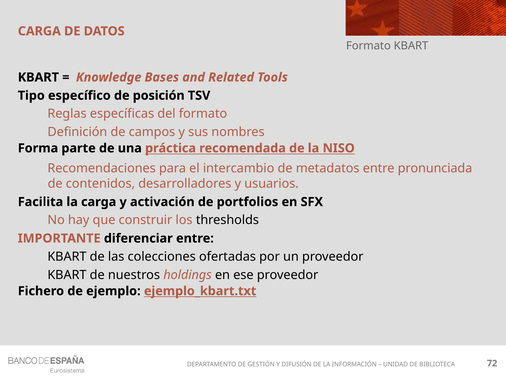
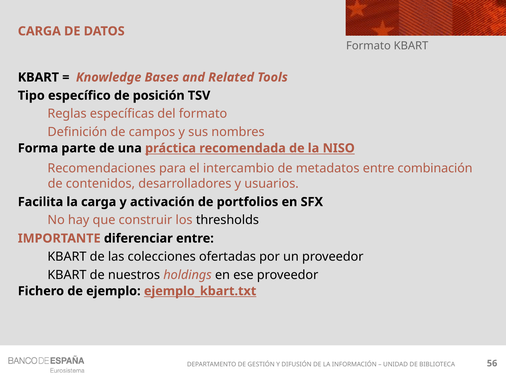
pronunciada: pronunciada -> combinación (435, 168)
72: 72 -> 56 (492, 363)
